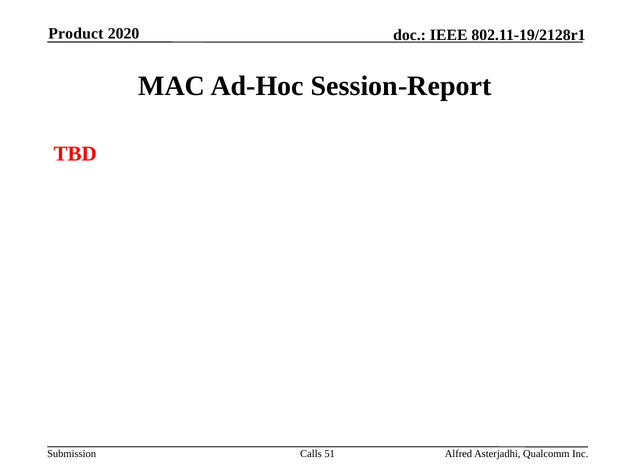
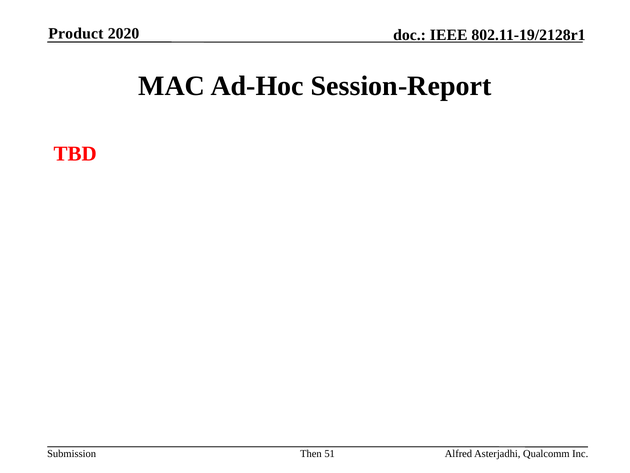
Calls: Calls -> Then (311, 453)
